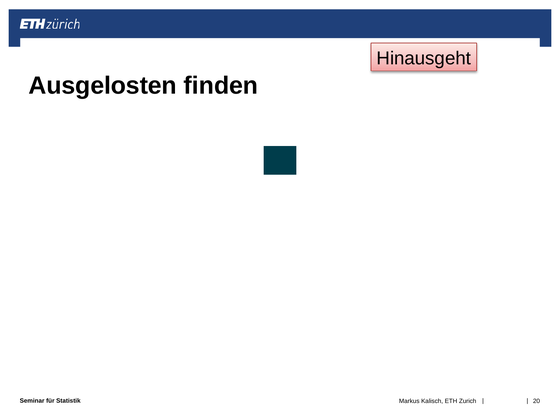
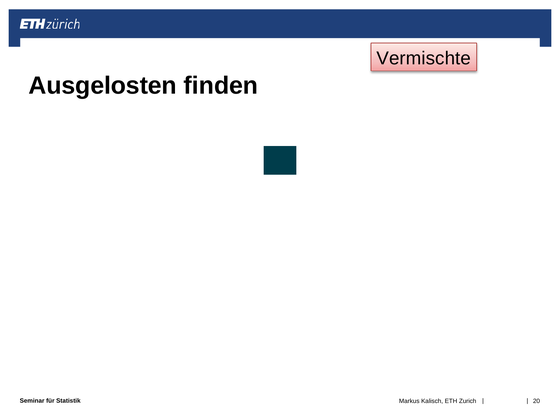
Hinausgeht: Hinausgeht -> Vermischte (424, 58)
